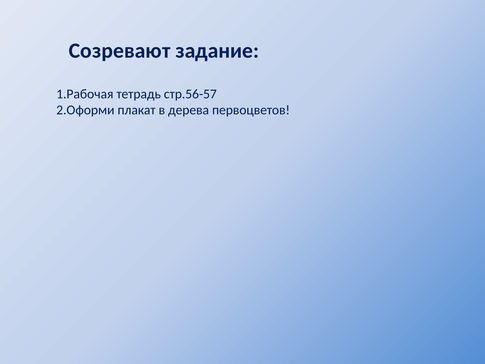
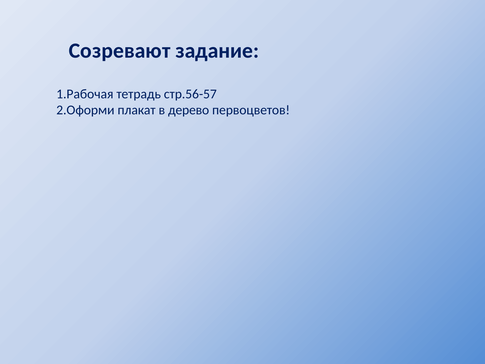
дерева: дерева -> дерево (189, 110)
